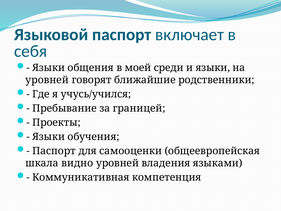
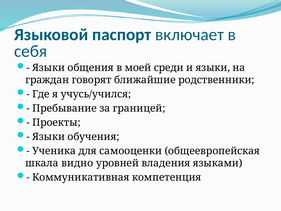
уровней: уровней -> граждан (47, 80)
Паспорт: Паспорт -> Ученика (54, 151)
